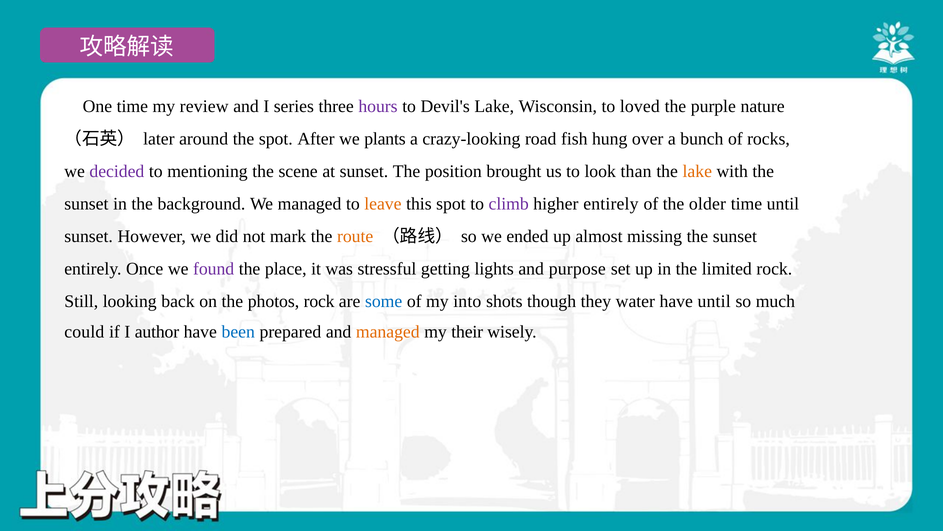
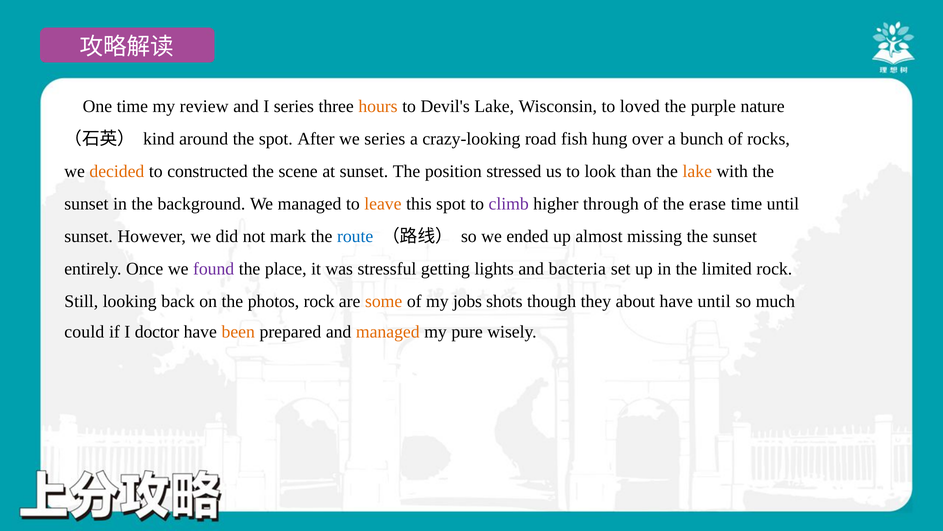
hours colour: purple -> orange (378, 106)
later: later -> kind (159, 139)
we plants: plants -> series (385, 139)
decided colour: purple -> orange (117, 171)
mentioning: mentioning -> constructed (208, 171)
brought: brought -> stressed (514, 171)
higher entirely: entirely -> through (611, 204)
older: older -> erase (707, 204)
route colour: orange -> blue (355, 236)
purpose: purpose -> bacteria (577, 269)
some colour: blue -> orange (384, 301)
into: into -> jobs (467, 301)
water: water -> about (635, 301)
author: author -> doctor (157, 331)
been colour: blue -> orange (238, 331)
their: their -> pure (467, 331)
